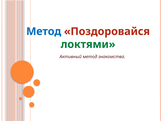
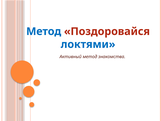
локтями colour: green -> blue (88, 44)
